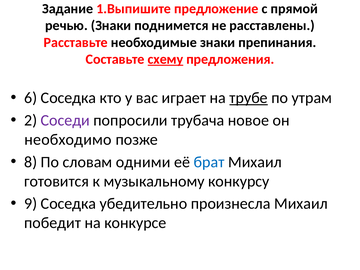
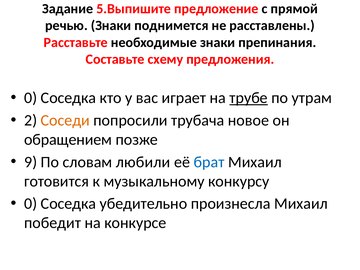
1.Выпишите: 1.Выпишите -> 5.Выпишите (134, 9)
схему underline: present -> none (165, 59)
6: 6 -> 0 (31, 98)
Соседи colour: purple -> orange (65, 120)
необходимо: необходимо -> обращением (68, 140)
8: 8 -> 9 (31, 162)
одними: одними -> любили (143, 162)
9: 9 -> 0 (31, 204)
